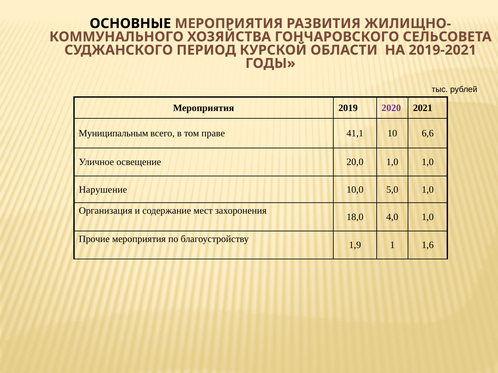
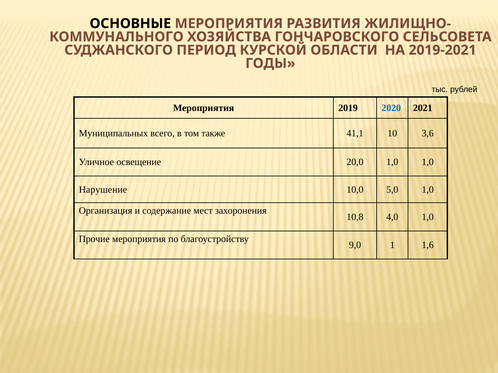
2020 colour: purple -> blue (391, 108)
Муниципальным: Муниципальным -> Муниципальных (113, 133)
праве: праве -> также (213, 133)
6,6: 6,6 -> 3,6 (428, 133)
18,0: 18,0 -> 10,8 (355, 217)
1,9: 1,9 -> 9,0 (355, 245)
